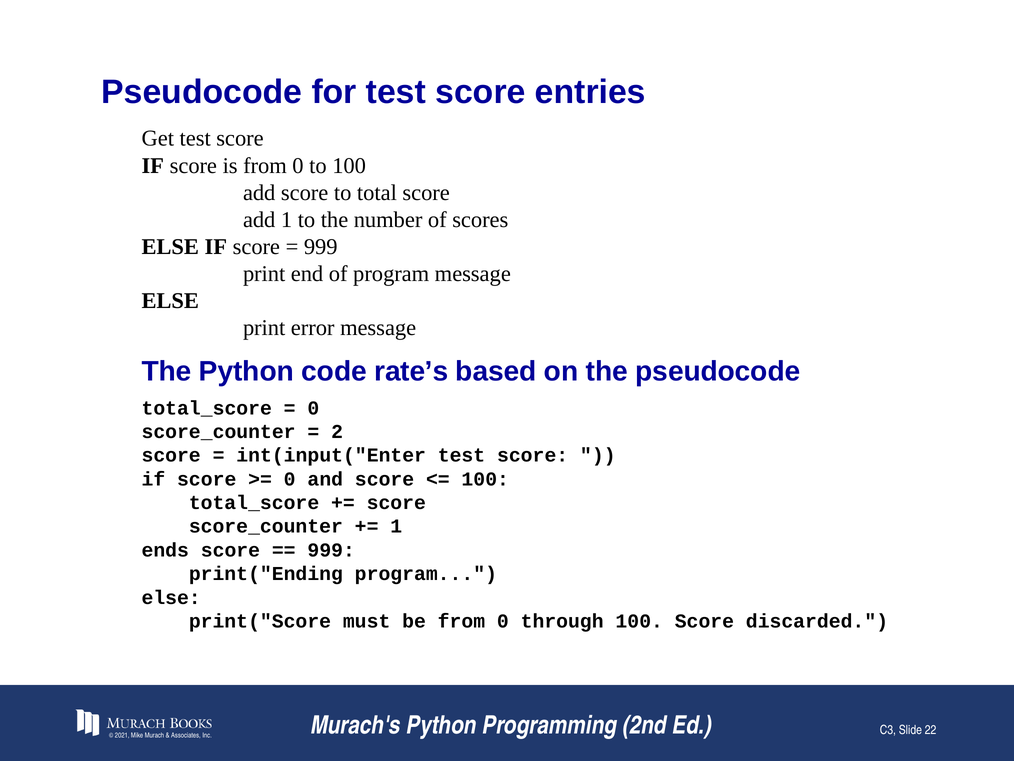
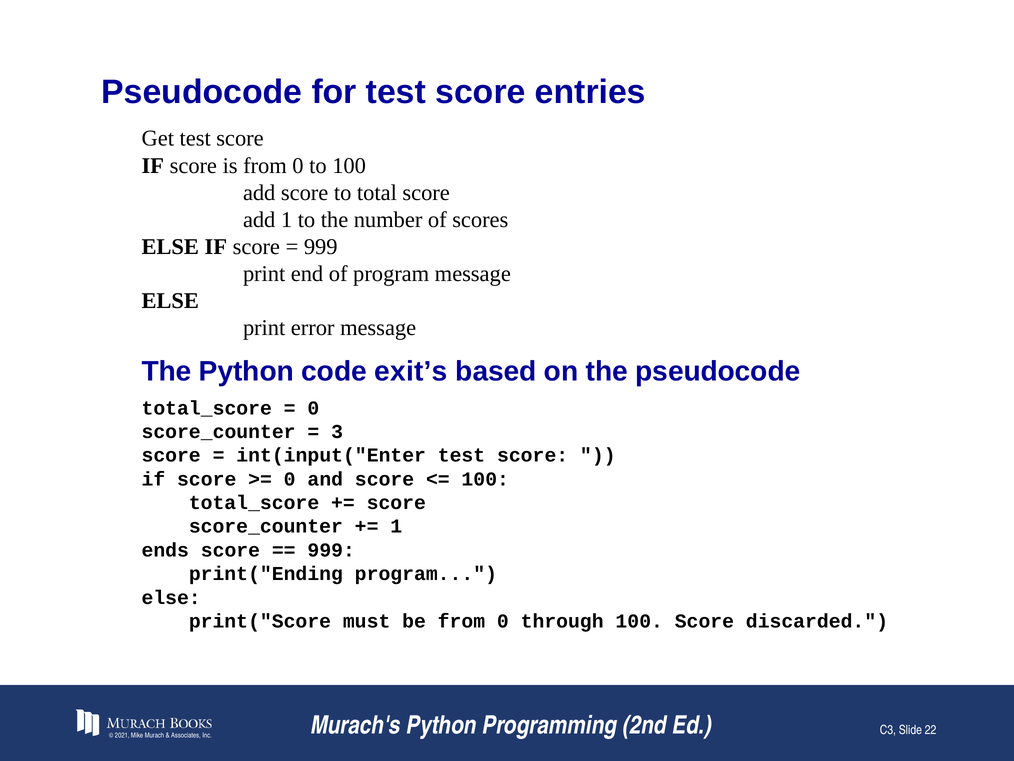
rate’s: rate’s -> exit’s (411, 371)
2: 2 -> 3 (337, 431)
